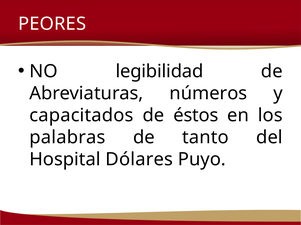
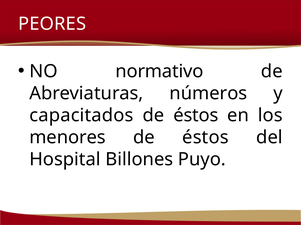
legibilidad: legibilidad -> normativo (159, 72)
palabras: palabras -> menores (68, 138)
tanto: tanto -> éstos (205, 138)
Dólares: Dólares -> Billones (139, 160)
